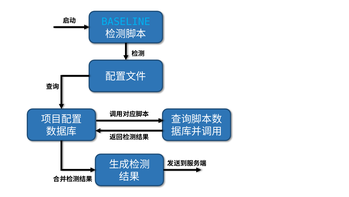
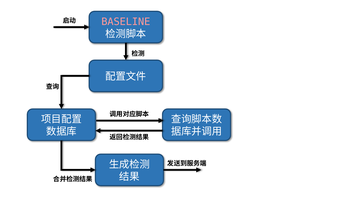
BASELINE colour: light blue -> pink (126, 22)
